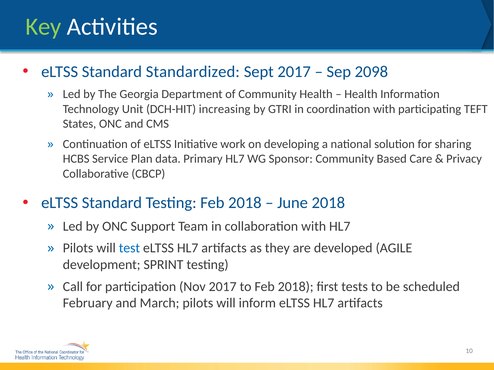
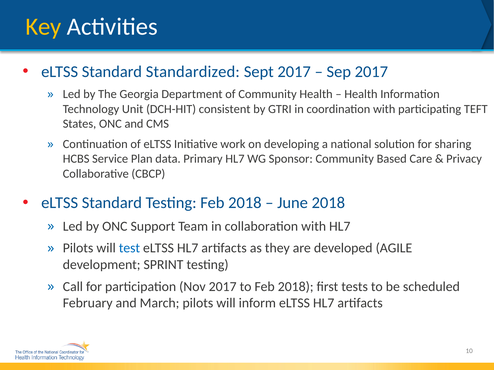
Key colour: light green -> yellow (43, 27)
Sep 2098: 2098 -> 2017 (371, 72)
increasing: increasing -> consistent (225, 109)
